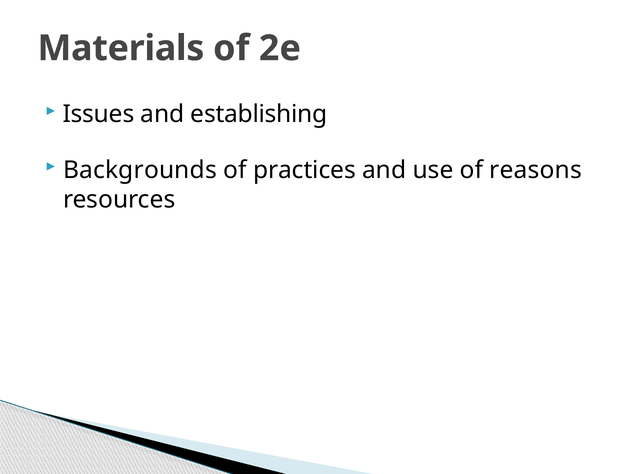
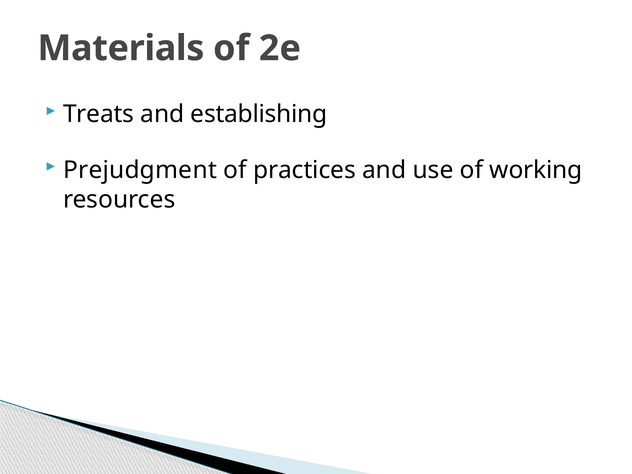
Issues: Issues -> Treats (99, 114)
Backgrounds: Backgrounds -> Prejudgment (140, 170)
reasons: reasons -> working (536, 170)
